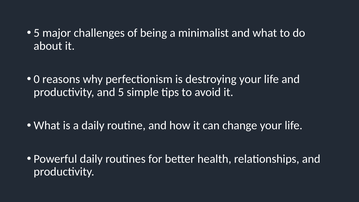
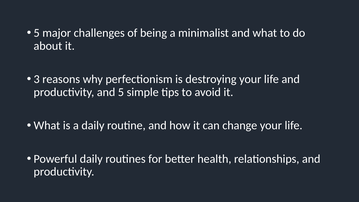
0: 0 -> 3 (37, 79)
